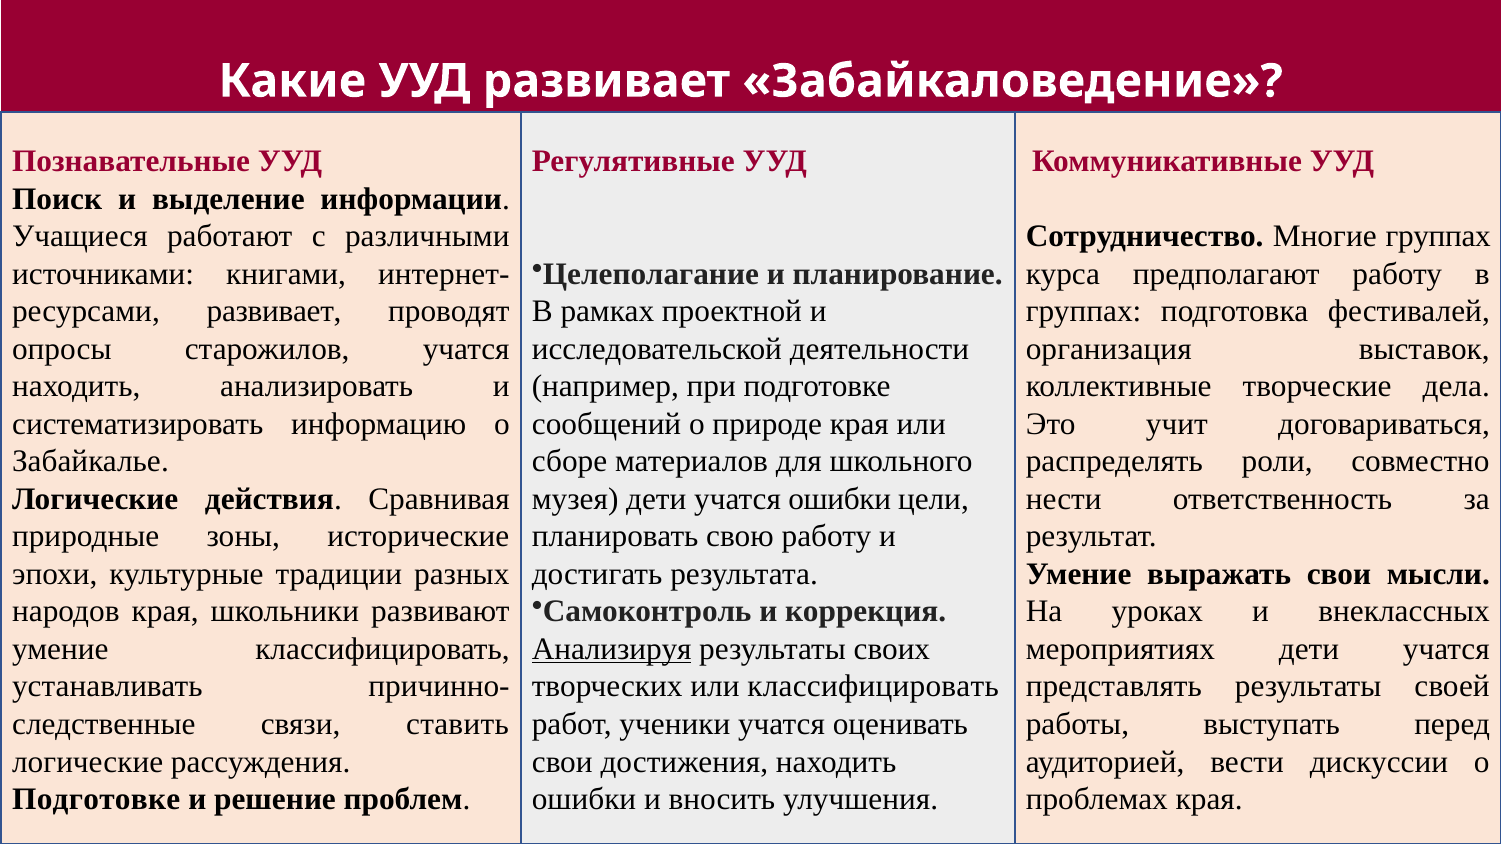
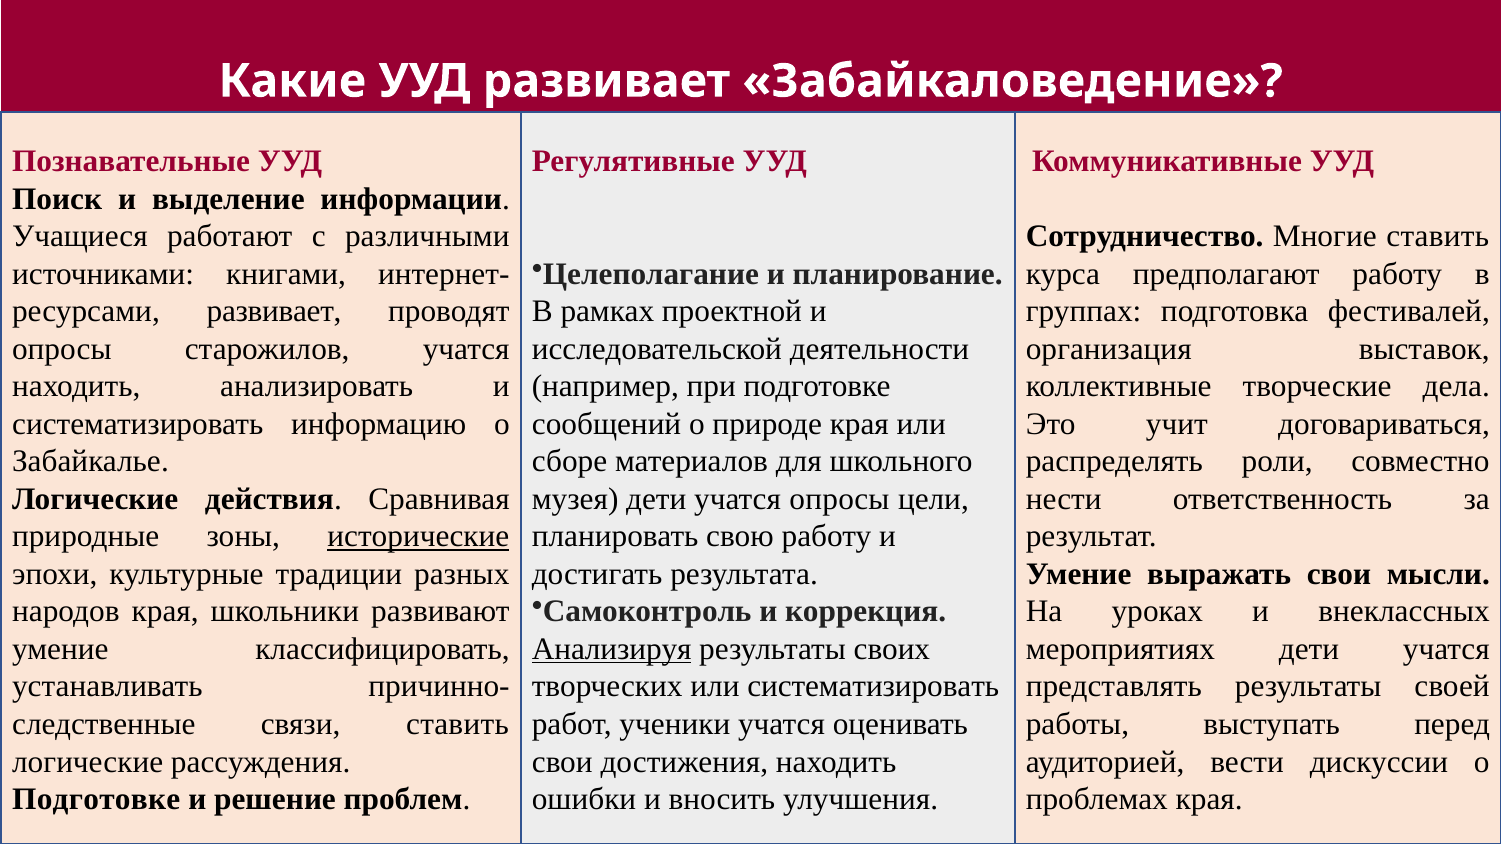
Многие группах: группах -> ставить (1438, 236)
учатся ошибки: ошибки -> опросы (839, 499)
исторические underline: none -> present (418, 537)
или классифицировать: классифицировать -> систематизировать (873, 687)
